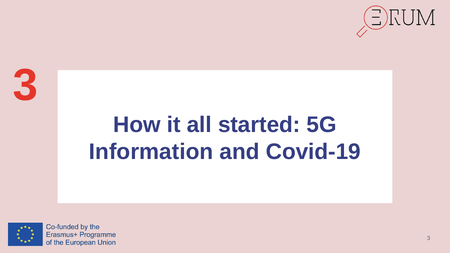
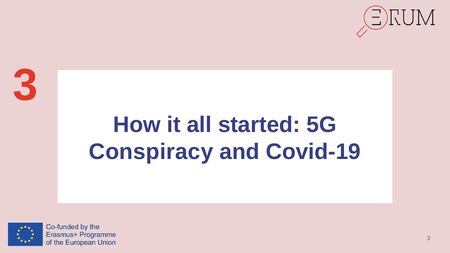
Information: Information -> Conspiracy (151, 152)
